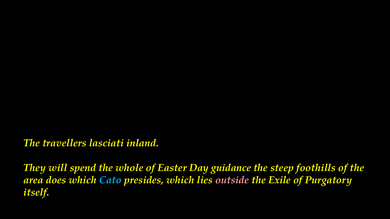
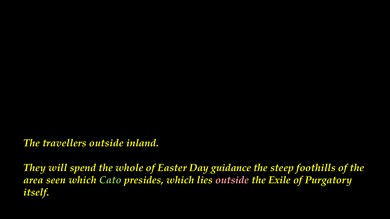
travellers lasciati: lasciati -> outside (106, 143)
does: does -> seen (56, 180)
Cato colour: light blue -> light green (110, 180)
